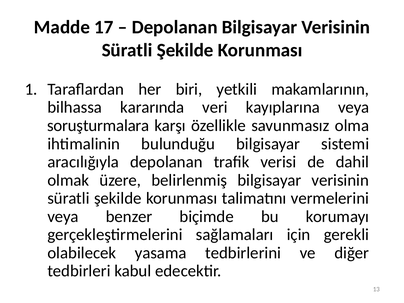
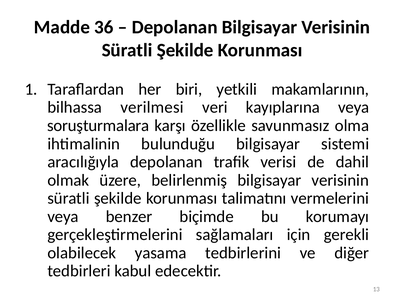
17: 17 -> 36 (104, 27)
kararında: kararında -> verilmesi (152, 107)
